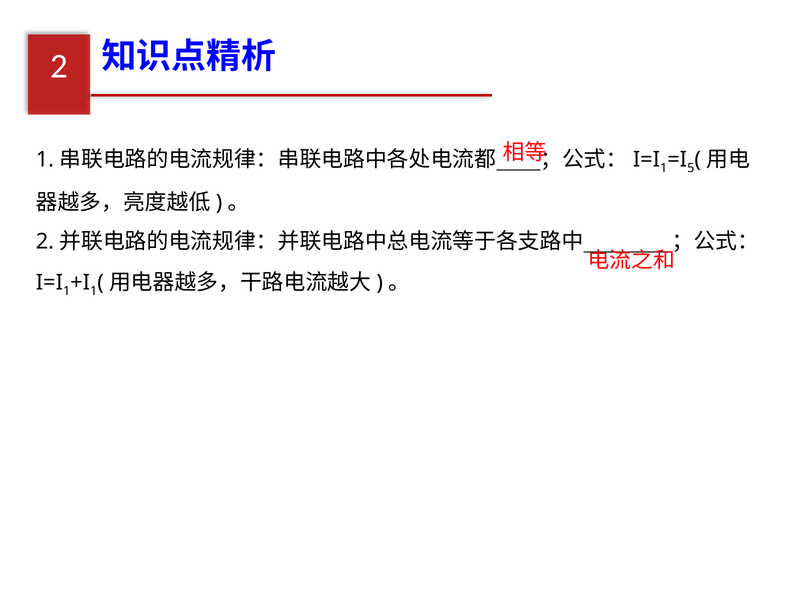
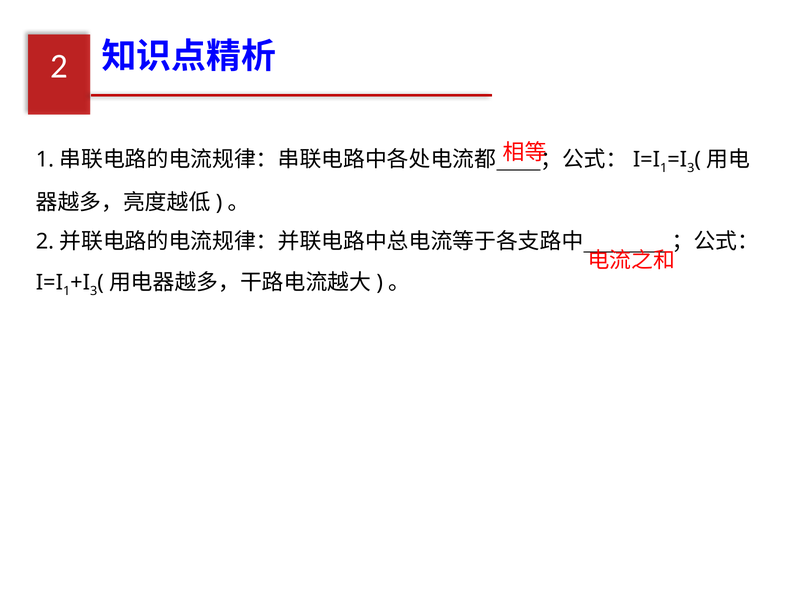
5: 5 -> 3 (691, 168)
1: 1 -> 3 (94, 291)
